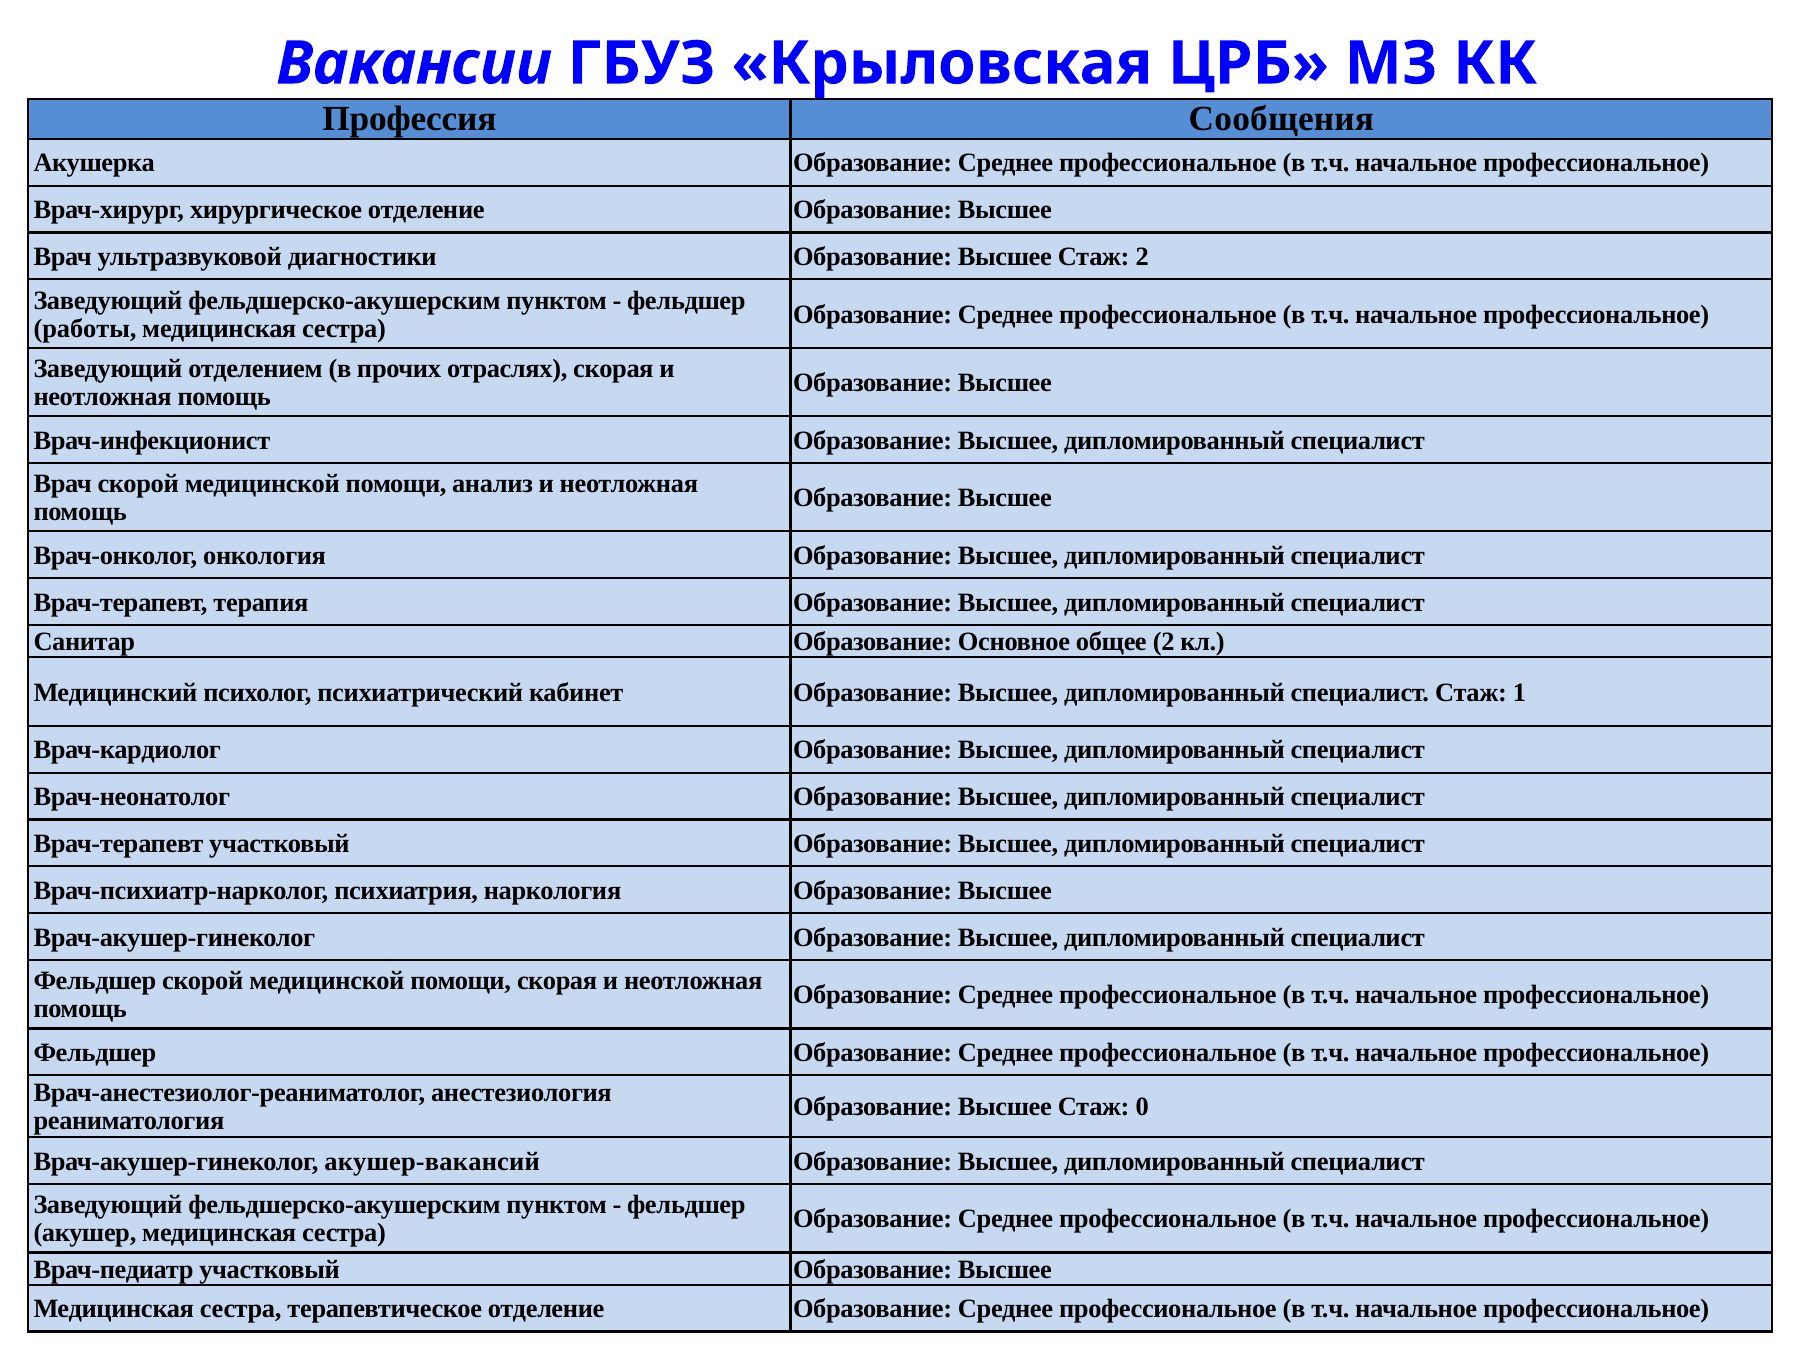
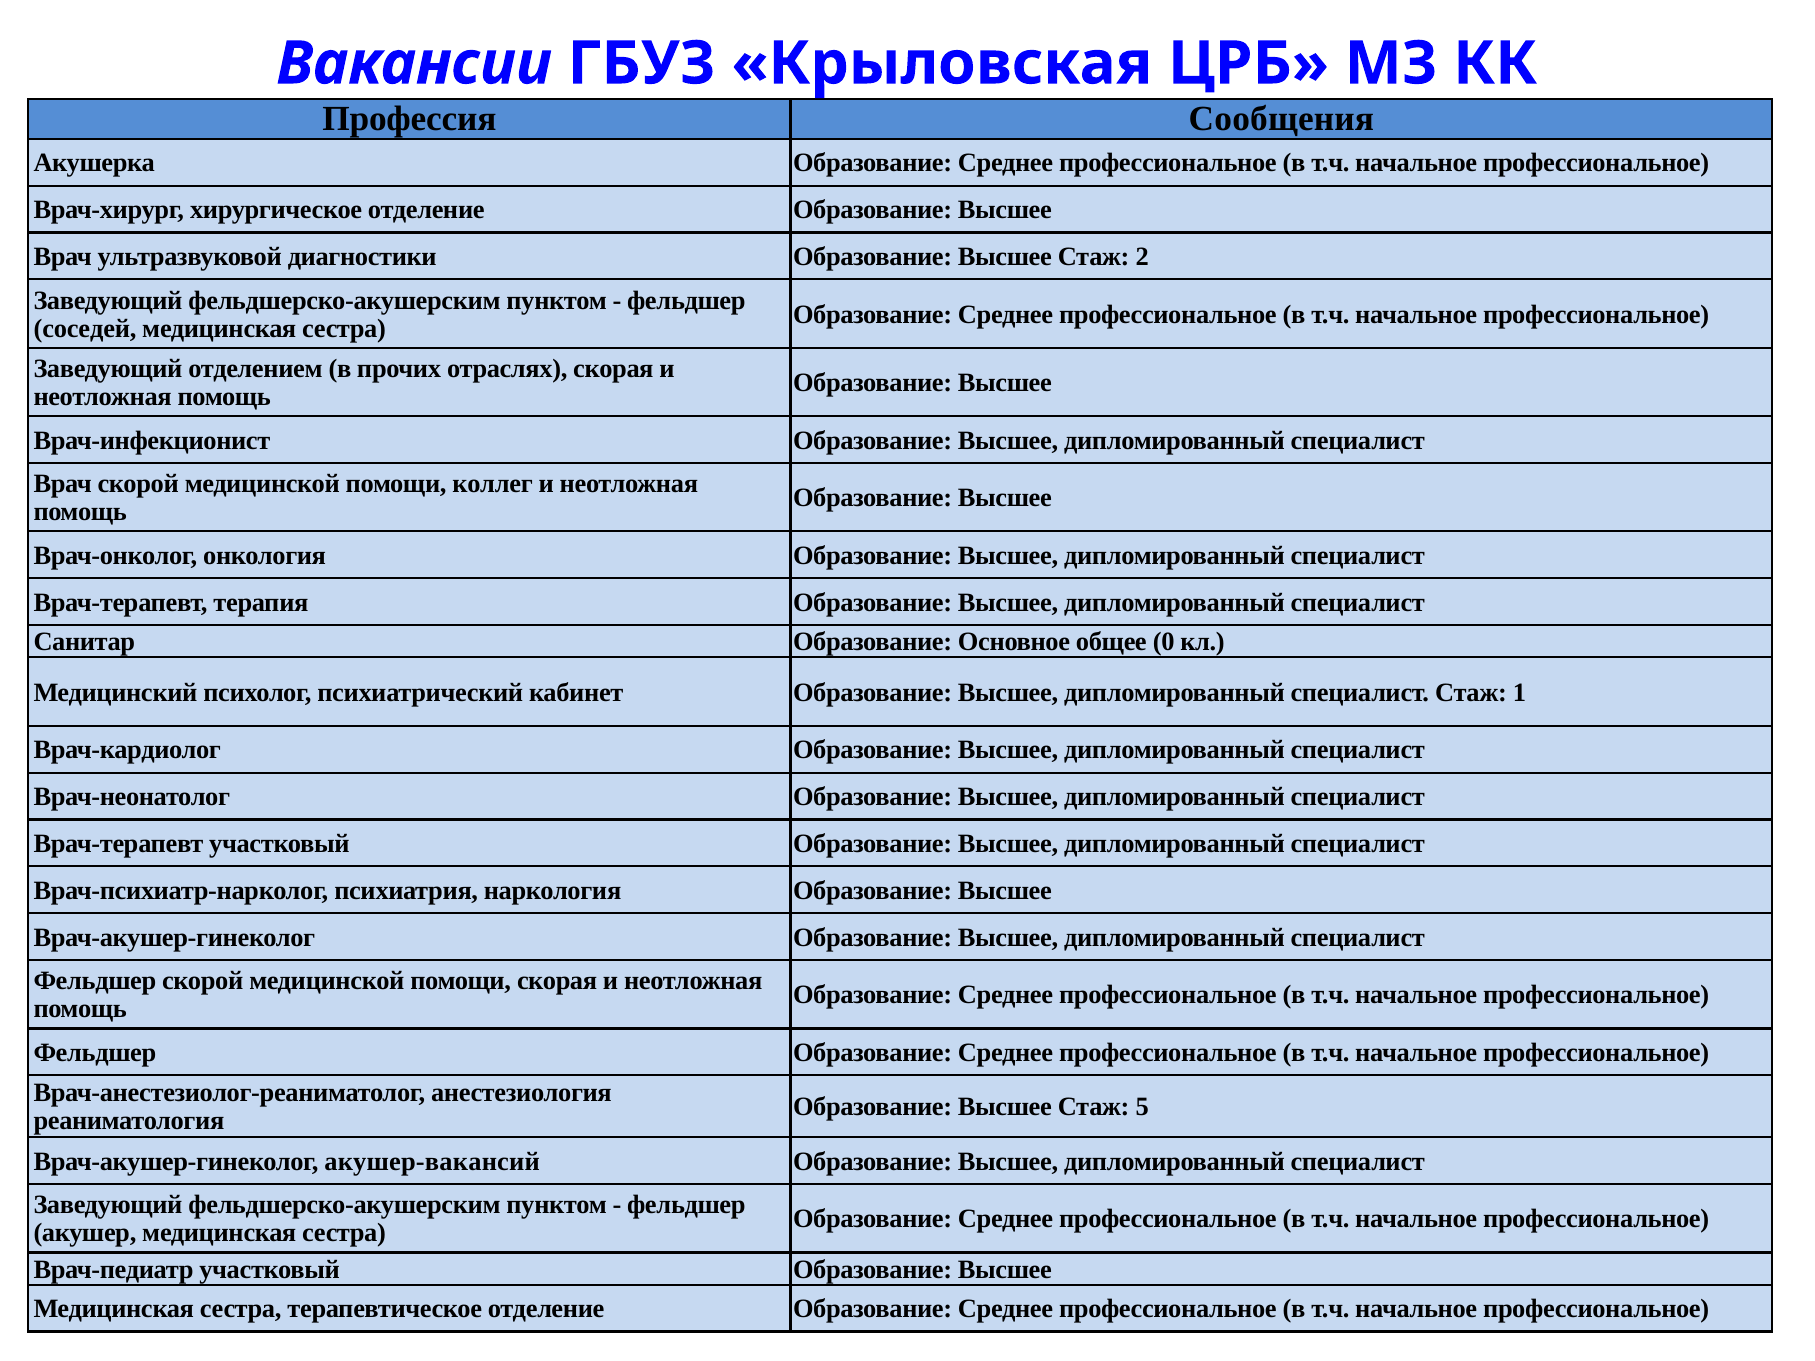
работы: работы -> соседей (85, 328)
анализ: анализ -> коллег (493, 484)
общее 2: 2 -> 0 (1164, 642)
0: 0 -> 5 (1142, 1107)
